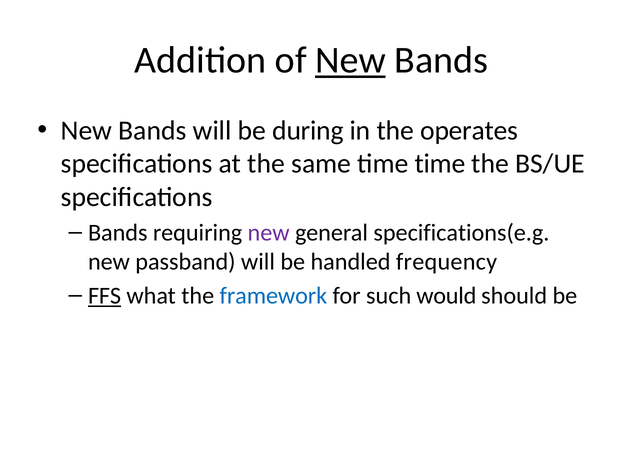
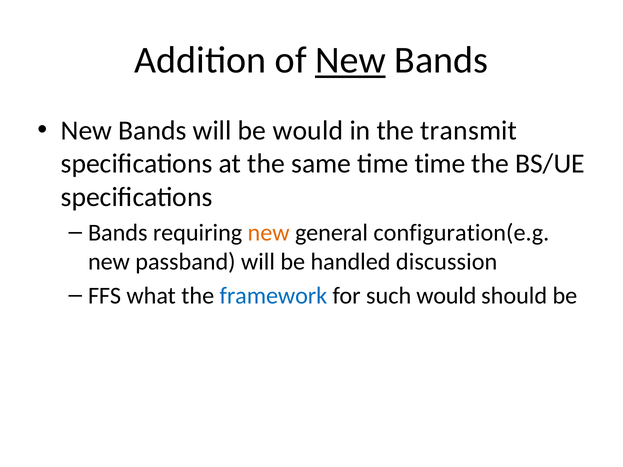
be during: during -> would (308, 131)
operates: operates -> transmit (469, 131)
new colour: purple -> orange (269, 233)
specifications(e.g: specifications(e.g -> configuration(e.g (461, 233)
frequency: frequency -> discussion (447, 262)
FFS underline: present -> none (105, 296)
